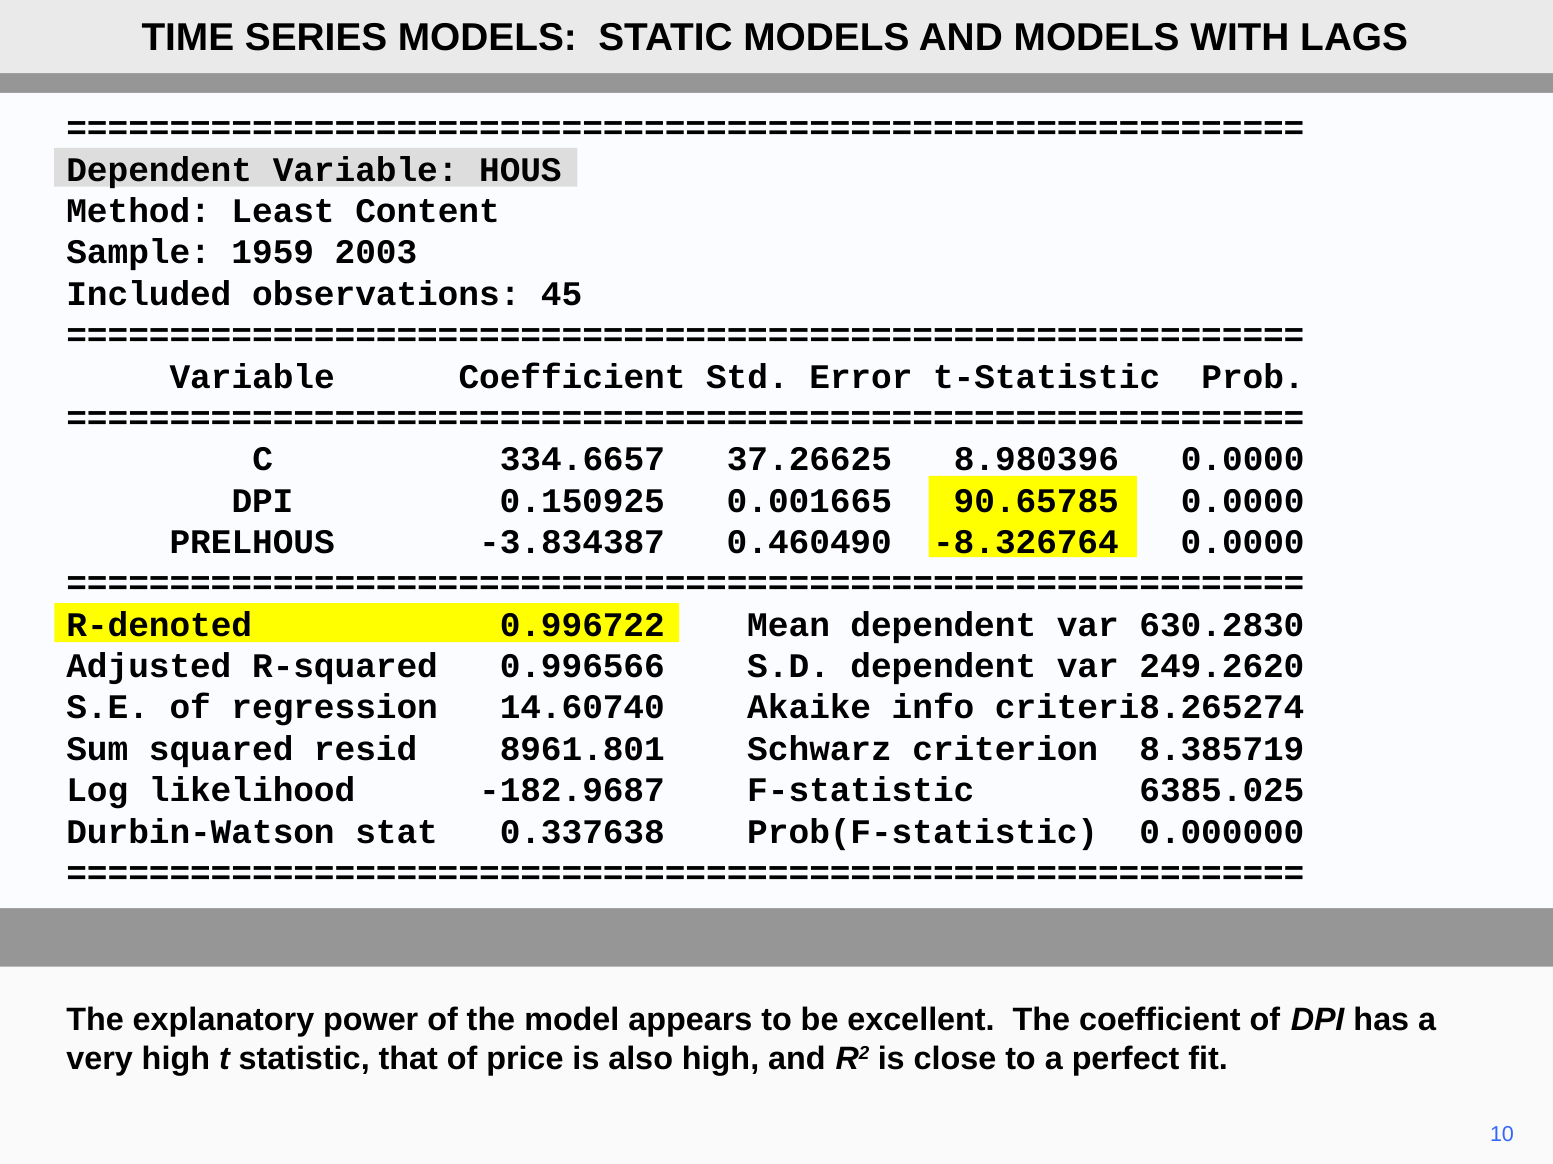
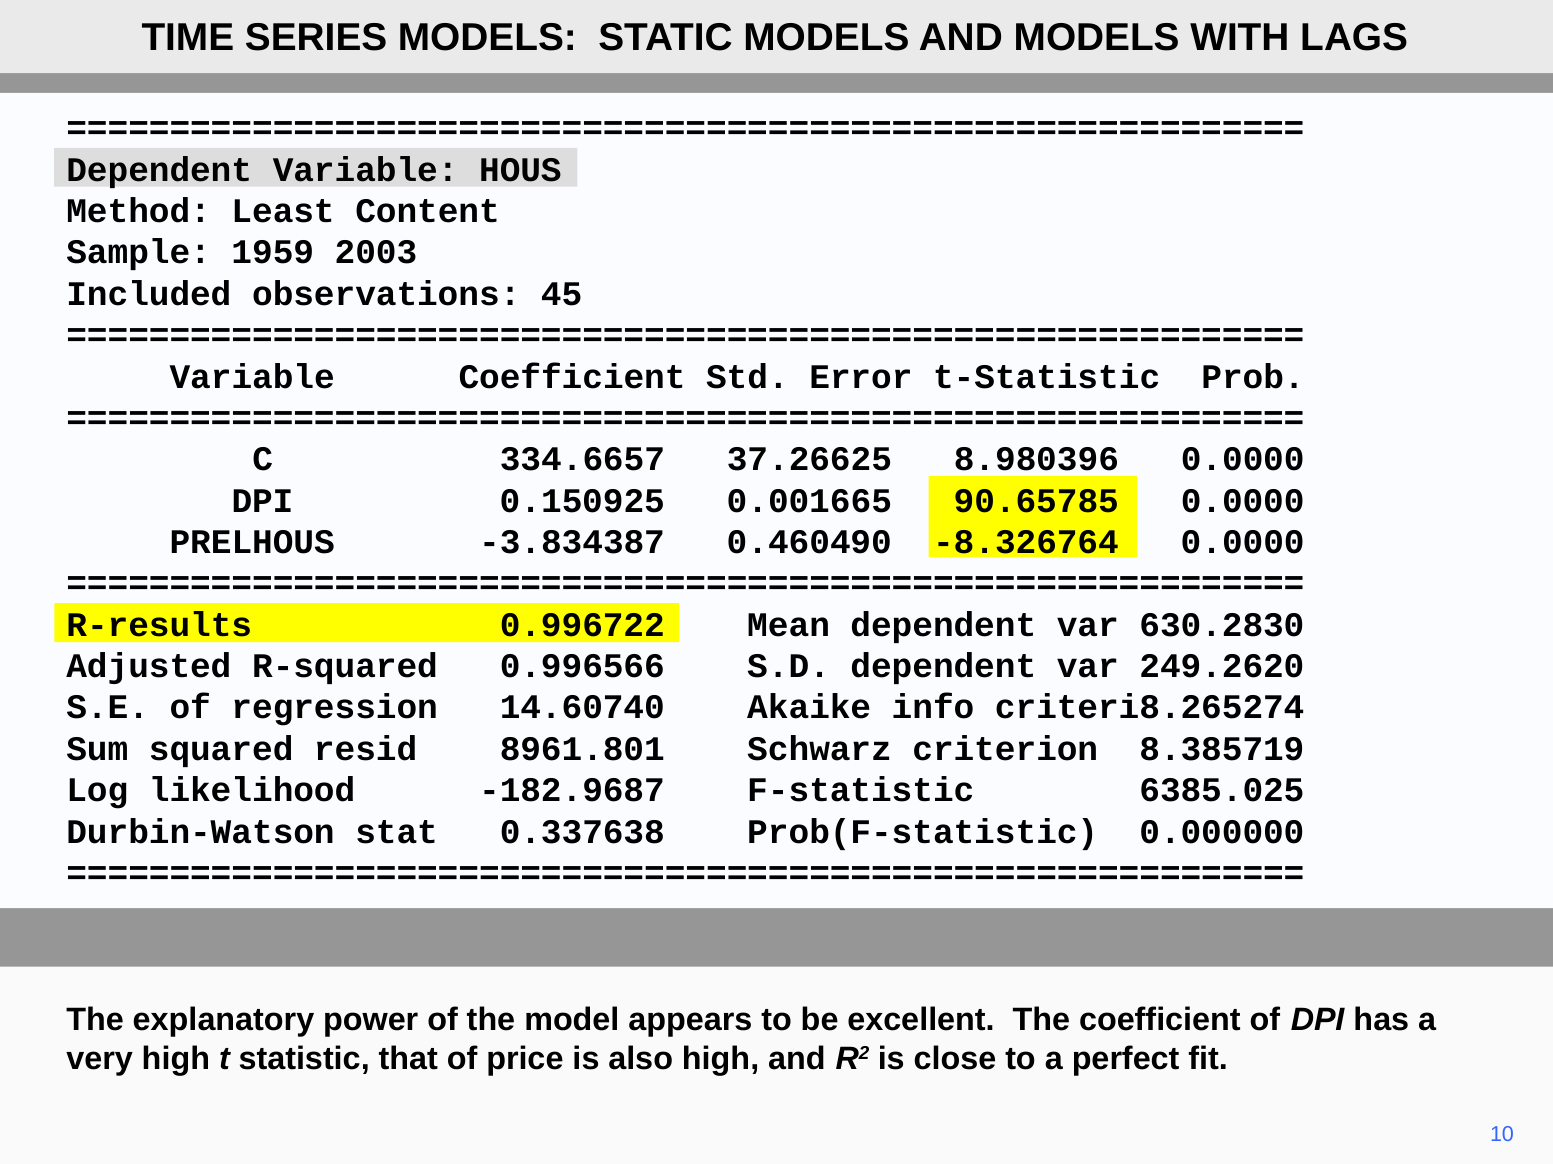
R-denoted: R-denoted -> R-results (159, 625)
